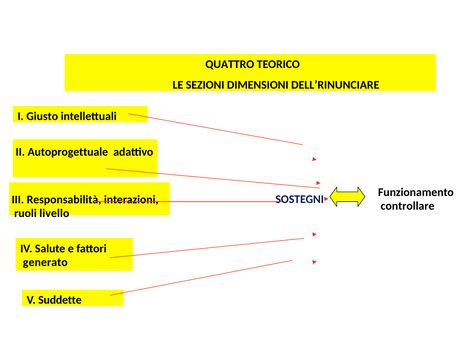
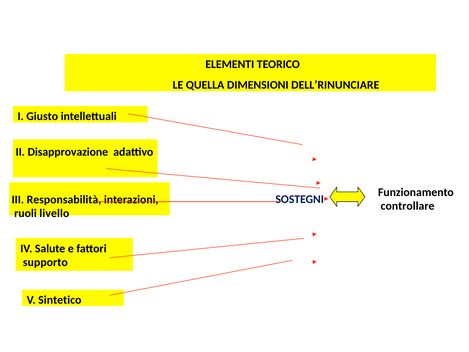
QUATTRO: QUATTRO -> ELEMENTI (230, 64)
SEZIONI: SEZIONI -> QUELLA (205, 85)
Autoprogettuale: Autoprogettuale -> Disapprovazione (68, 152)
generato: generato -> supporto (45, 262)
Suddette: Suddette -> Sintetico (60, 300)
